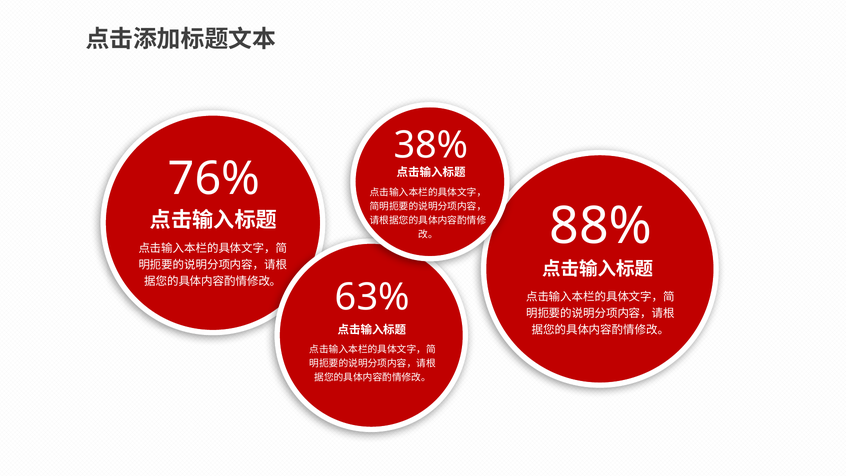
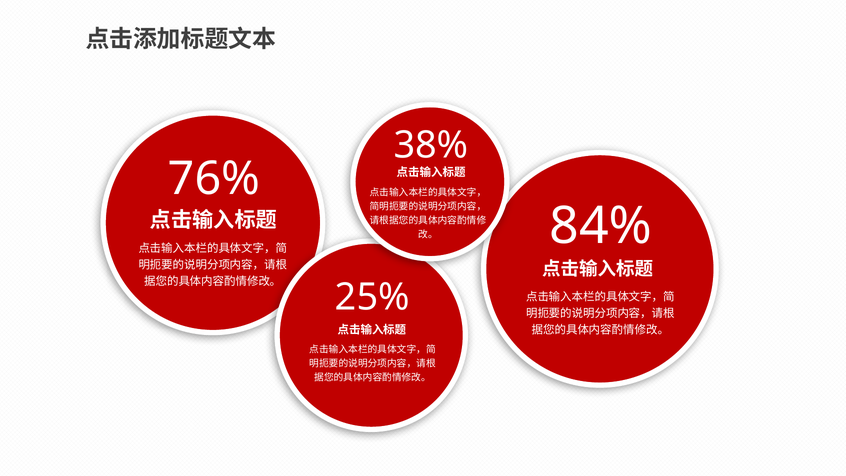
88%: 88% -> 84% (601, 226)
63%: 63% -> 25% (372, 297)
